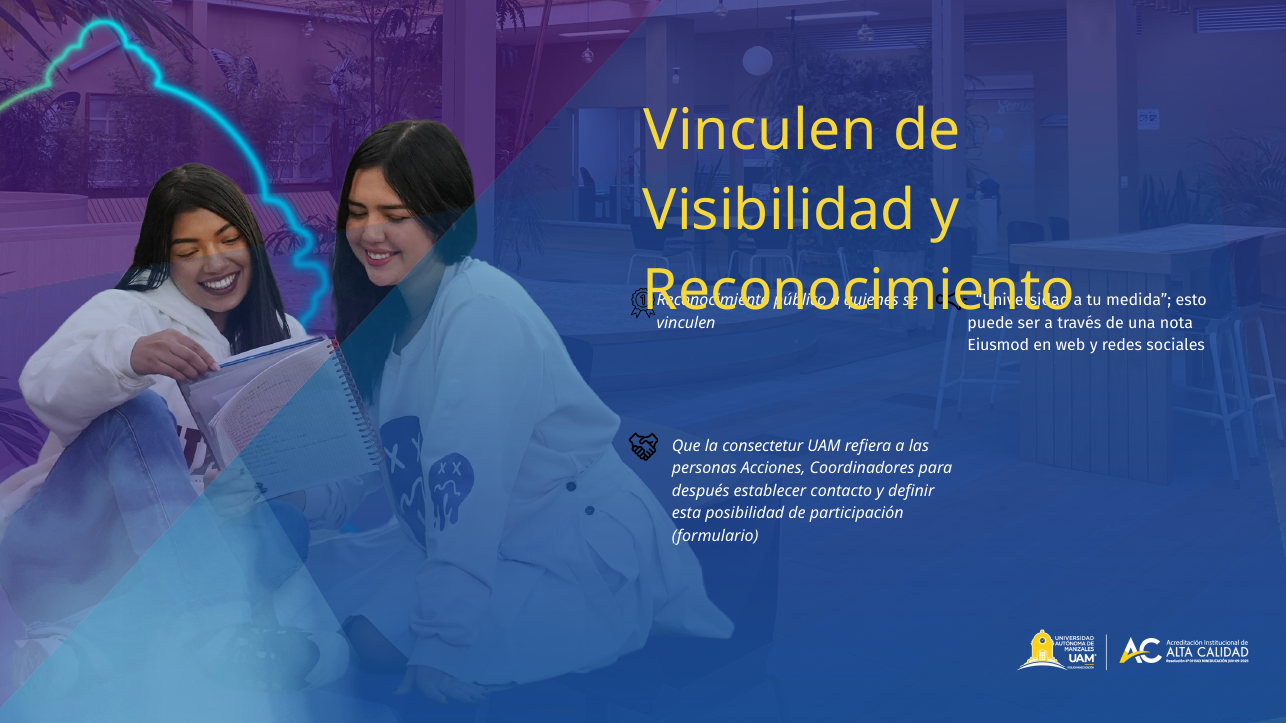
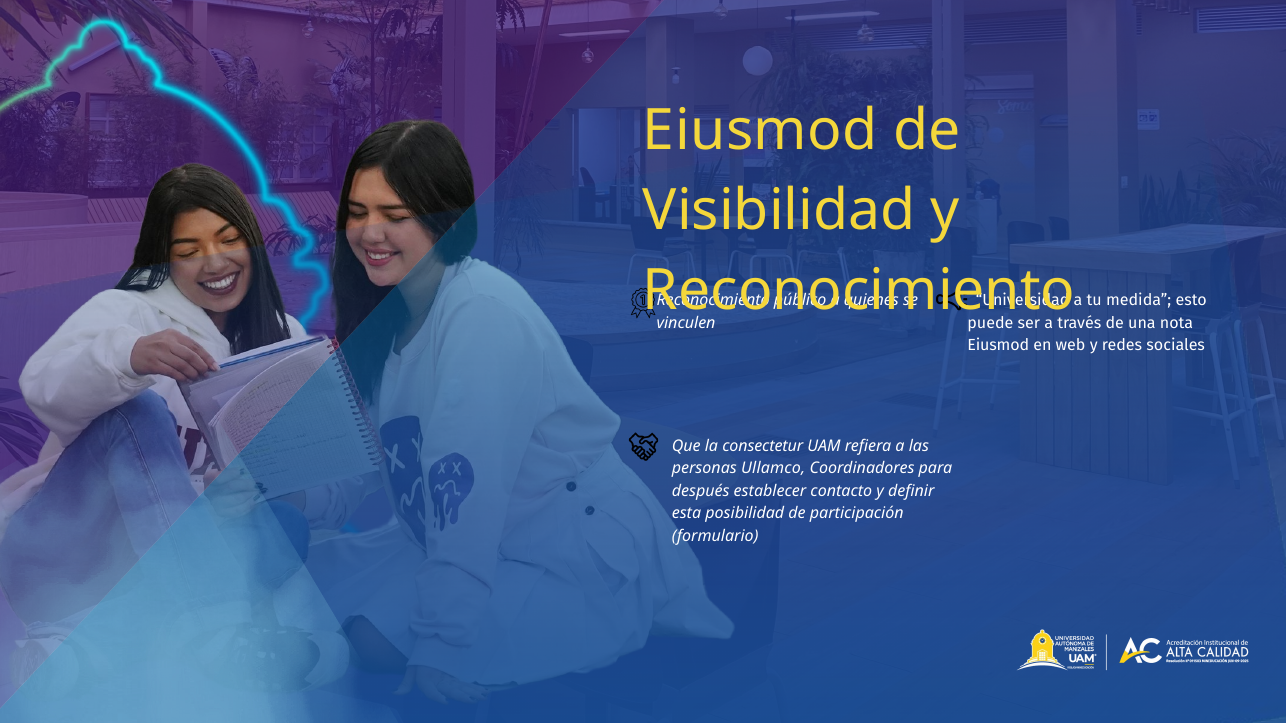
Vinculen: Vinculen -> Eiusmod (760, 131)
Acciones: Acciones -> Ullamco (773, 468)
